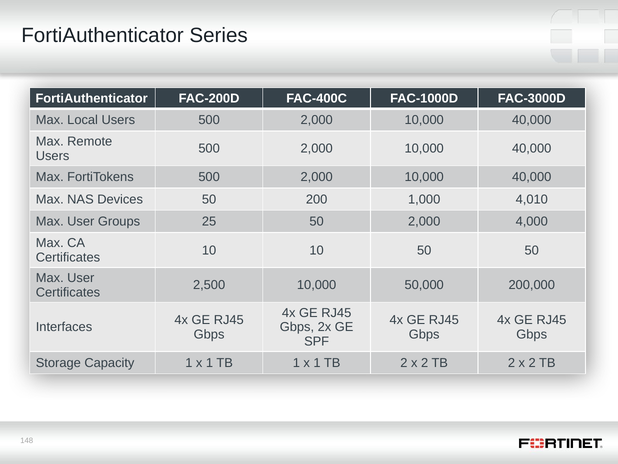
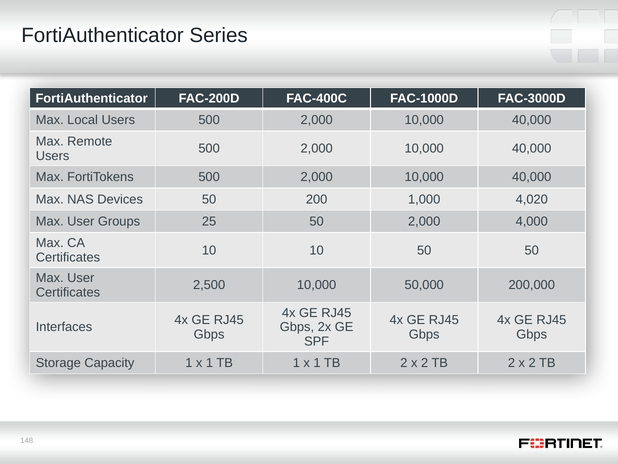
4,010: 4,010 -> 4,020 (532, 199)
